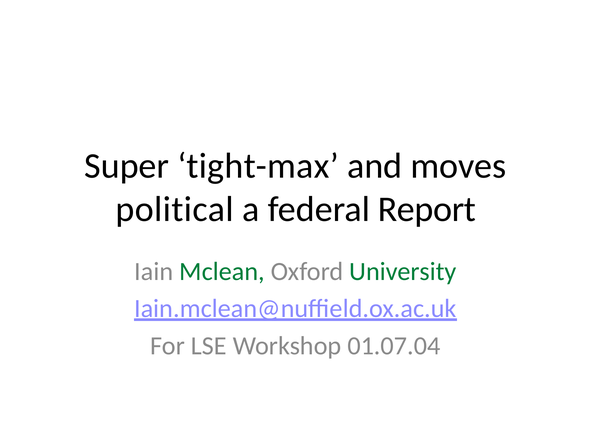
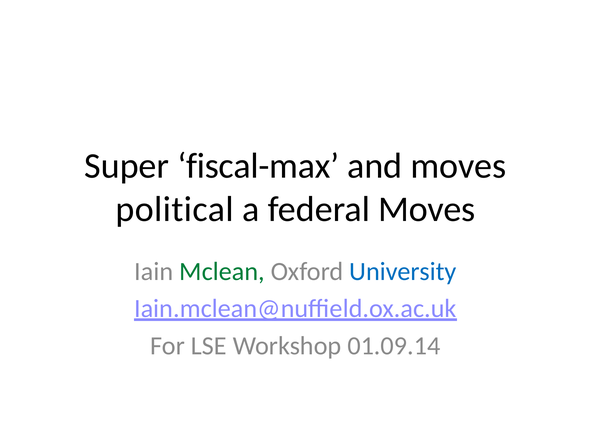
tight-max: tight-max -> fiscal-max (258, 166)
federal Report: Report -> Moves (427, 209)
University colour: green -> blue (403, 272)
01.07.04: 01.07.04 -> 01.09.14 (394, 346)
